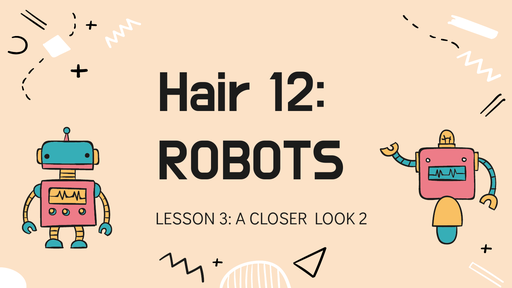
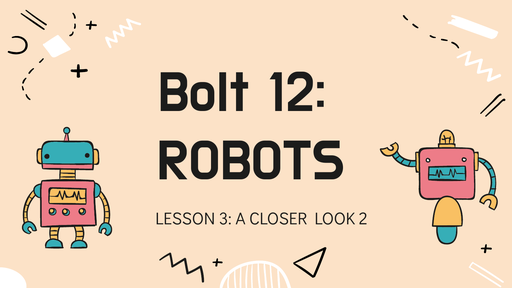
Hair: Hair -> Bolt (204, 92)
